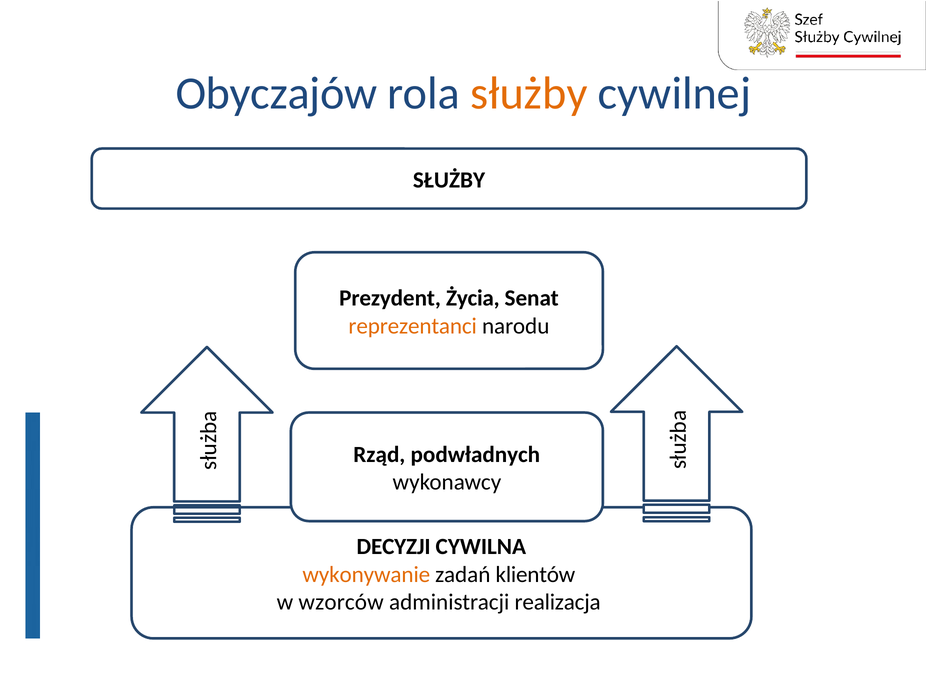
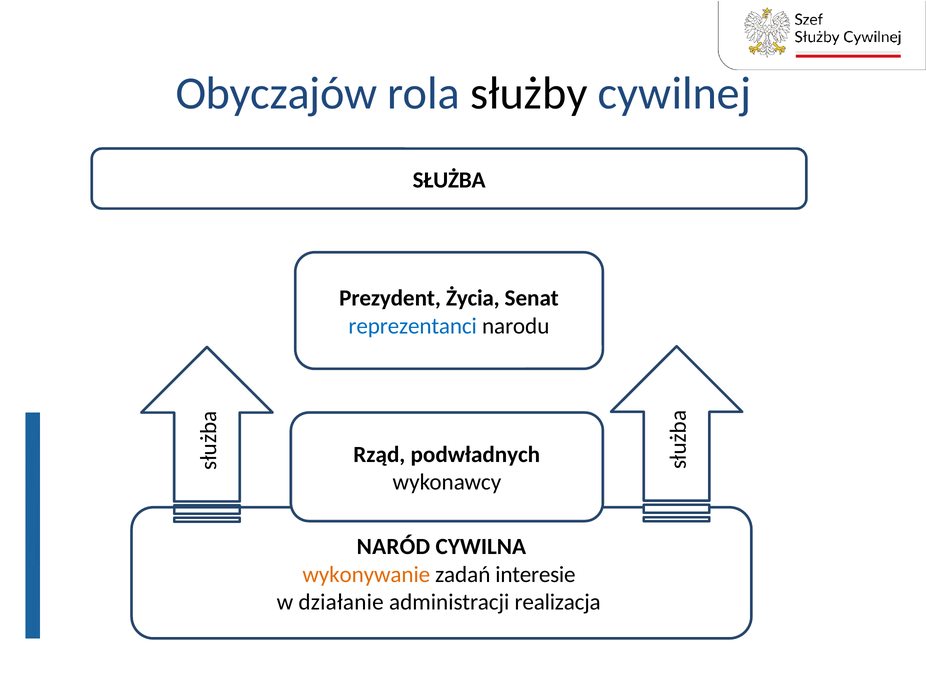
służby colour: orange -> black (529, 94)
SŁUŻBY: SŁUŻBY -> SŁUŻBA (449, 180)
reprezentanci colour: orange -> blue (413, 326)
DECYZJI: DECYZJI -> NARÓD (393, 547)
klientów: klientów -> interesie (535, 575)
wzorców: wzorców -> działanie (341, 603)
